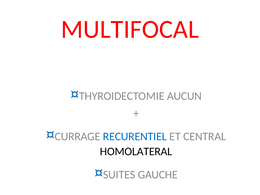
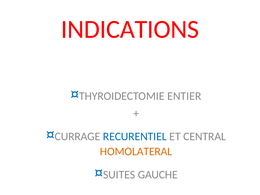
MULTIFOCAL: MULTIFOCAL -> INDICATIONS (130, 29)
AUCUN: AUCUN -> ENTIER (184, 96)
HOMOLATERAL colour: black -> orange (136, 152)
